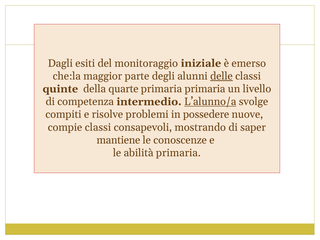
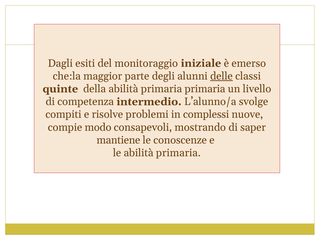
della quarte: quarte -> abilità (123, 89)
L’alunno/a underline: present -> none (210, 102)
possedere: possedere -> complessi (206, 114)
compie classi: classi -> modo (98, 127)
